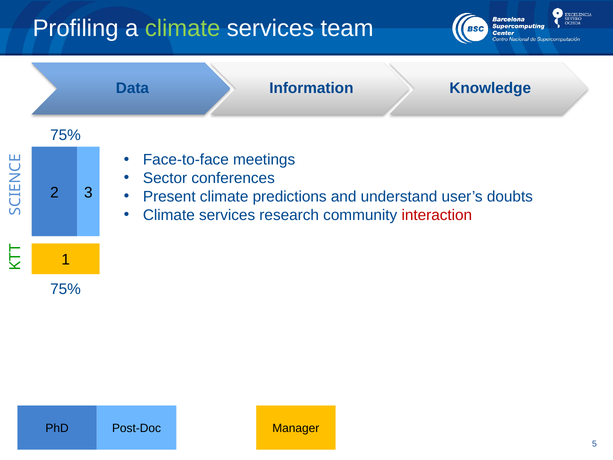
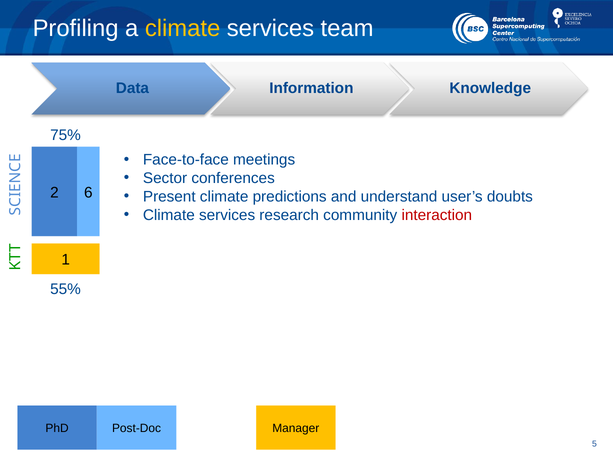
climate colour: light green -> yellow (183, 28)
3: 3 -> 6 (88, 192)
75%: 75% -> 55% (66, 289)
